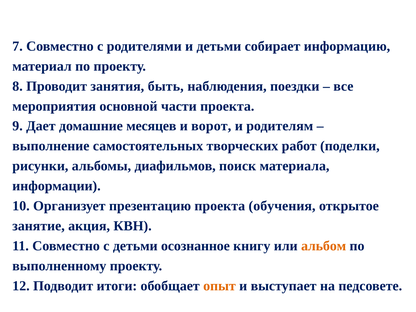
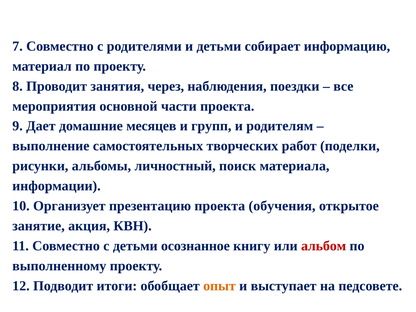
быть: быть -> через (166, 86)
ворот: ворот -> групп (211, 126)
диафильмов: диафильмов -> личностный (175, 166)
альбом colour: orange -> red (324, 246)
